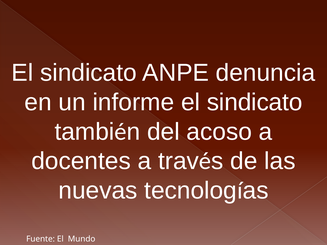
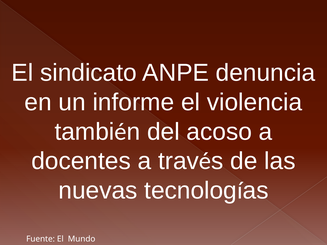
informe el sindicato: sindicato -> violencia (255, 102)
